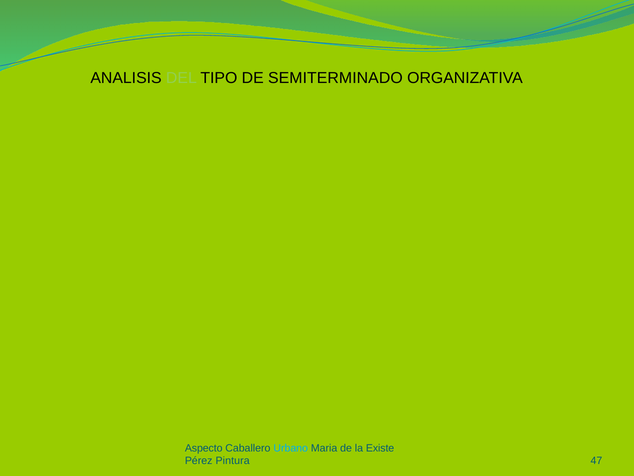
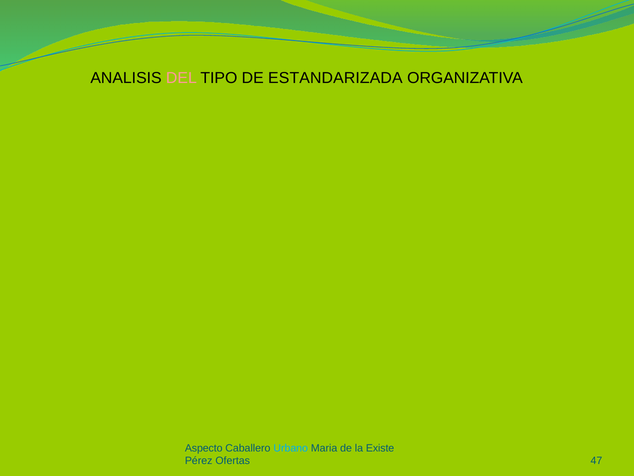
DEL colour: light green -> pink (181, 78)
SEMITERMINADO: SEMITERMINADO -> ESTANDARIZADA (335, 78)
Pintura: Pintura -> Ofertas (233, 460)
